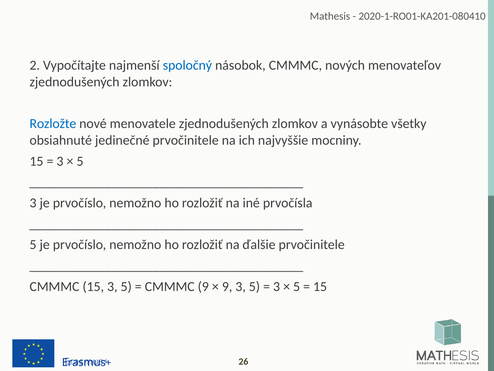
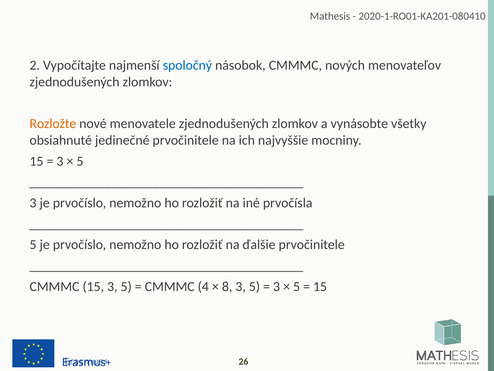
Rozložte colour: blue -> orange (53, 124)
CMMMC 9: 9 -> 4 (203, 286)
9: 9 -> 8 (227, 286)
